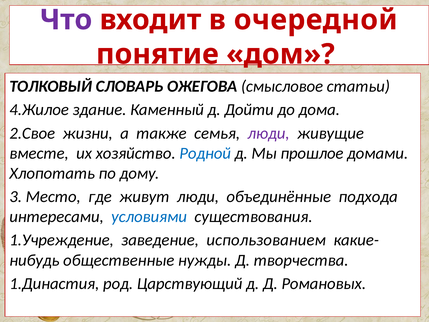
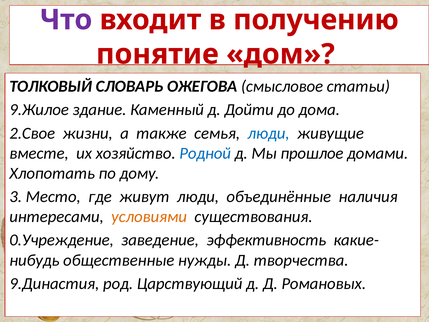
очередной: очередной -> получению (316, 20)
4.Жилое: 4.Жилое -> 9.Жилое (39, 110)
люди colour: purple -> blue (269, 133)
подхода: подхода -> наличия (368, 197)
условиями colour: blue -> orange (149, 217)
1.Учреждение: 1.Учреждение -> 0.Учреждение (62, 240)
использованием: использованием -> эффективность (266, 240)
1.Династия: 1.Династия -> 9.Династия (54, 283)
